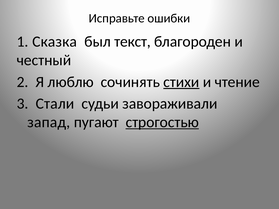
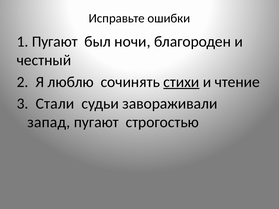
1 Сказка: Сказка -> Пугают (55, 42)
текст: текст -> ночи (132, 42)
строгостью underline: present -> none (162, 122)
